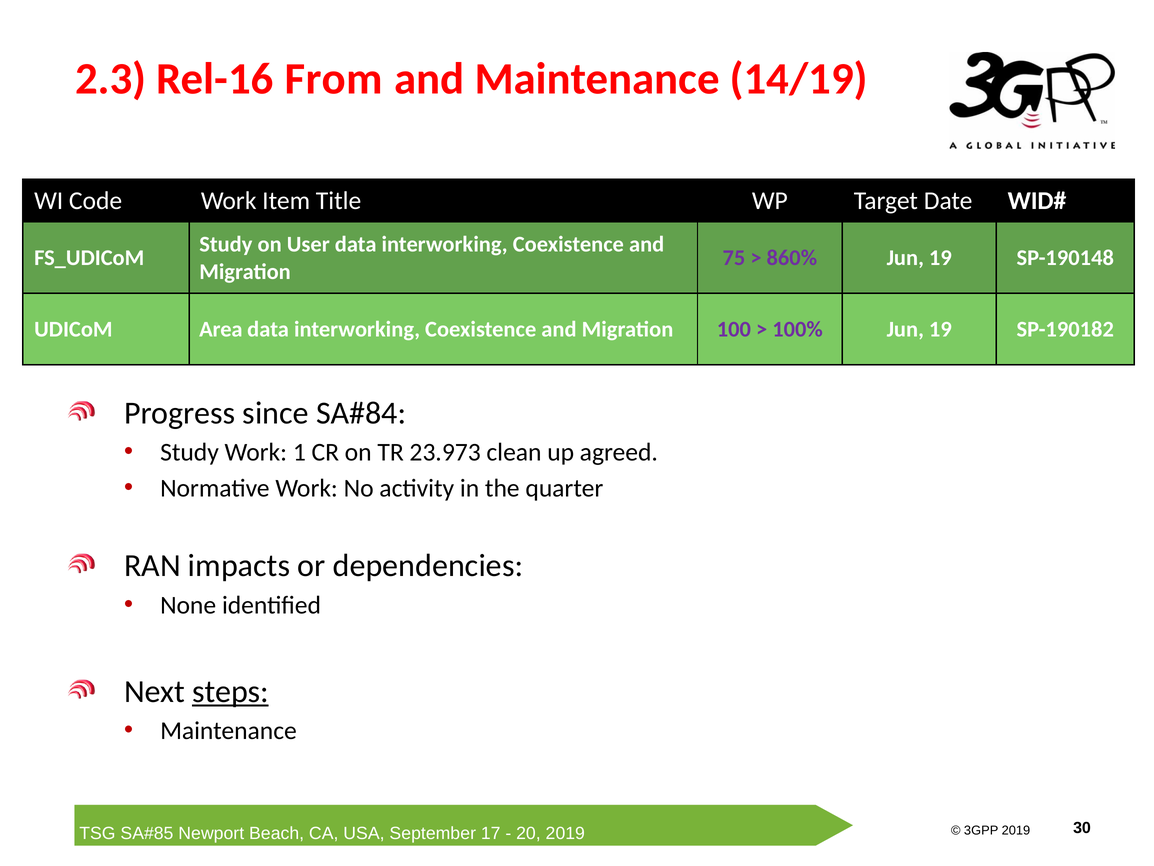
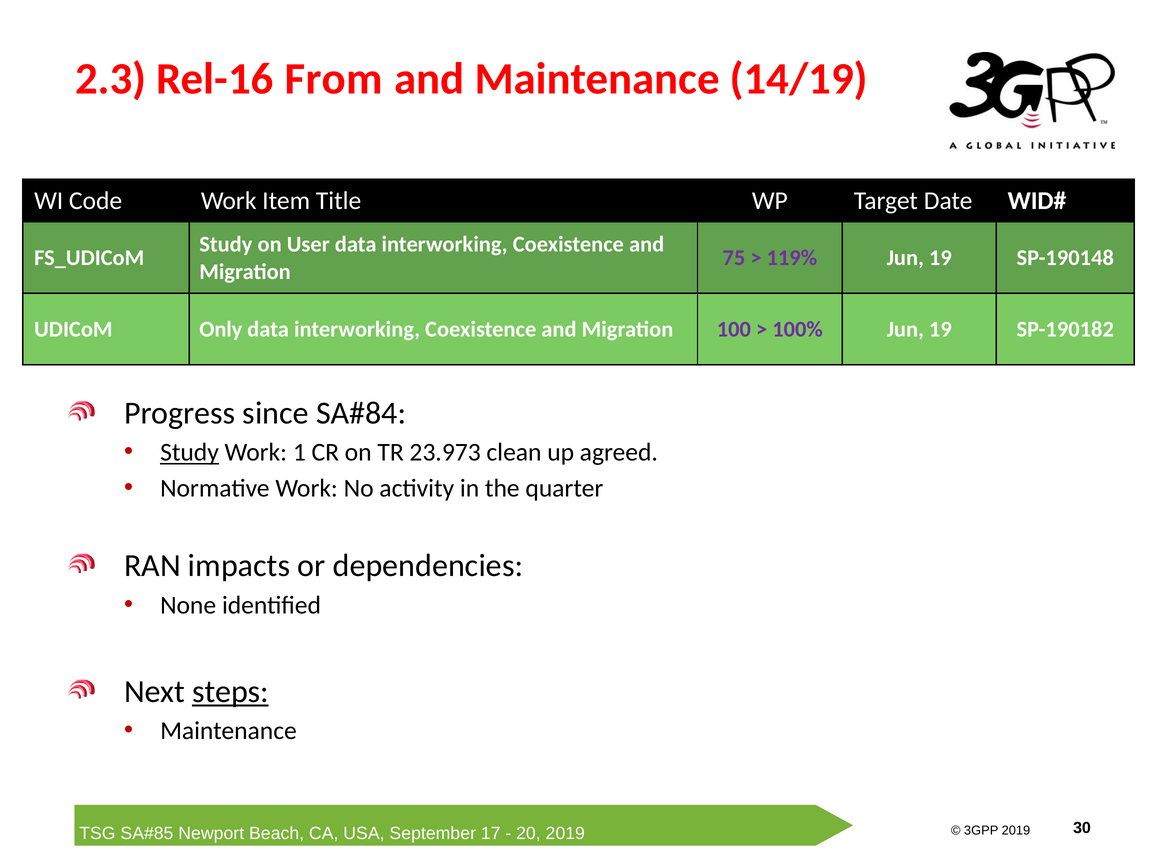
860%: 860% -> 119% (792, 258)
Area: Area -> Only (221, 329)
Study underline: none -> present (190, 452)
